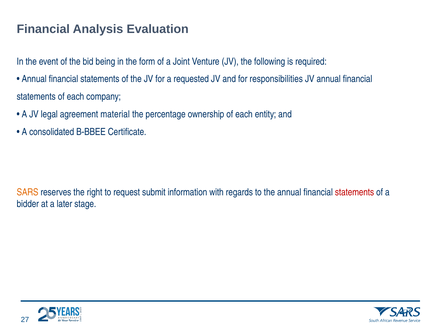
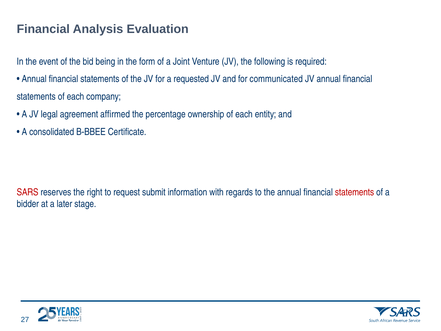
responsibilities: responsibilities -> communicated (276, 79)
material: material -> affirmed (115, 114)
SARS colour: orange -> red (28, 192)
